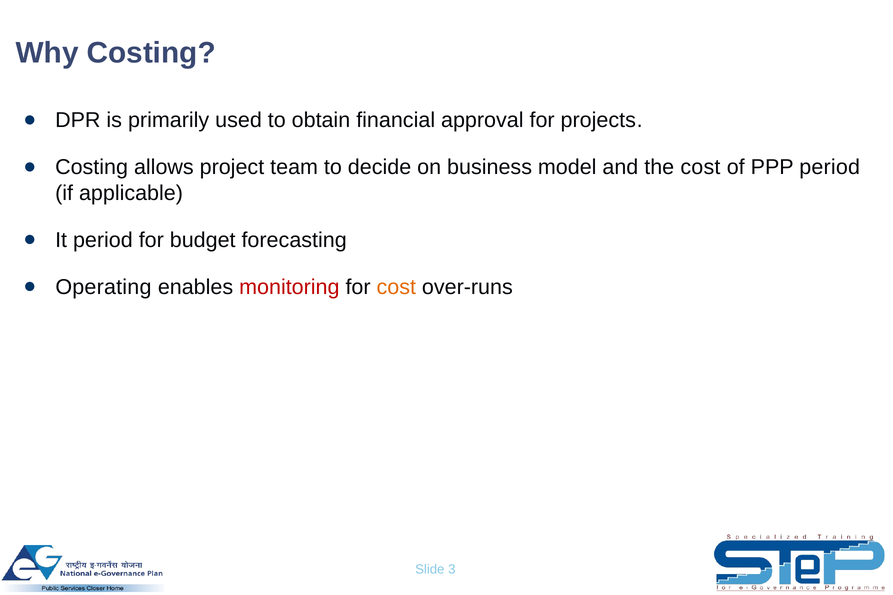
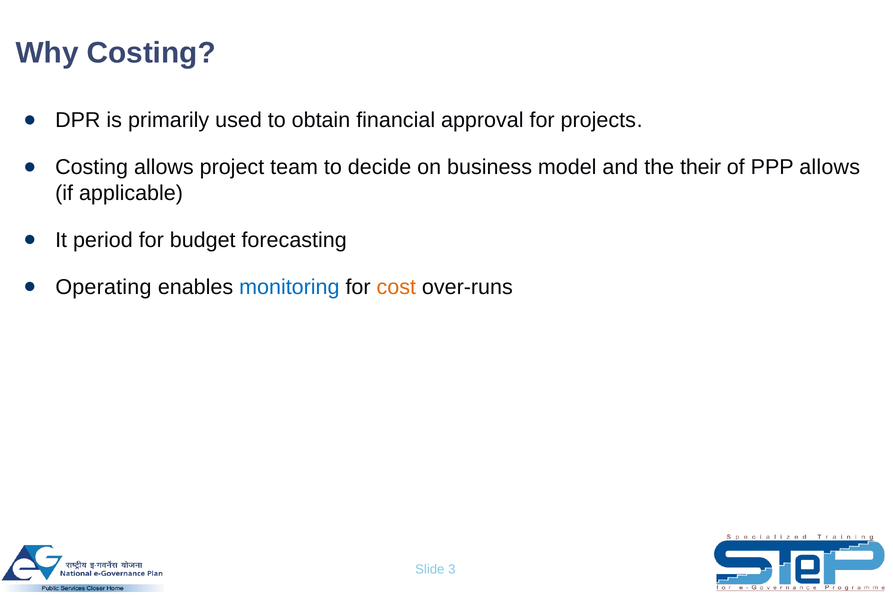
the cost: cost -> their (701, 167)
PPP period: period -> allows (830, 167)
monitoring colour: red -> blue (289, 287)
